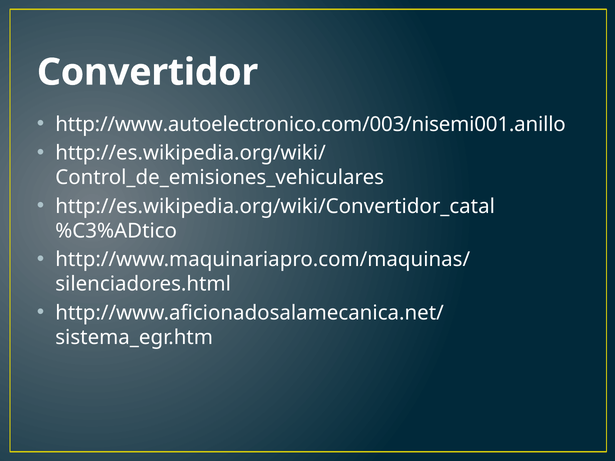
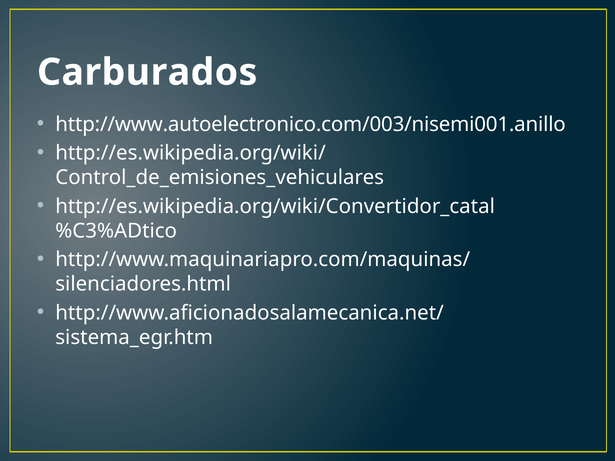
Convertidor: Convertidor -> Carburados (147, 72)
